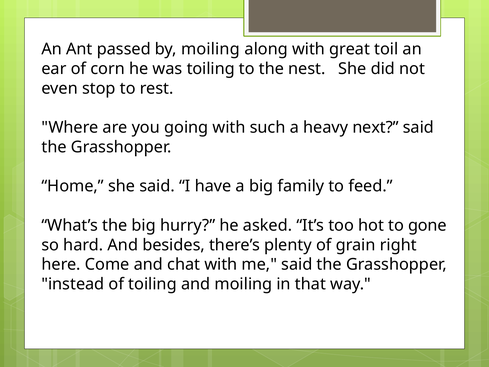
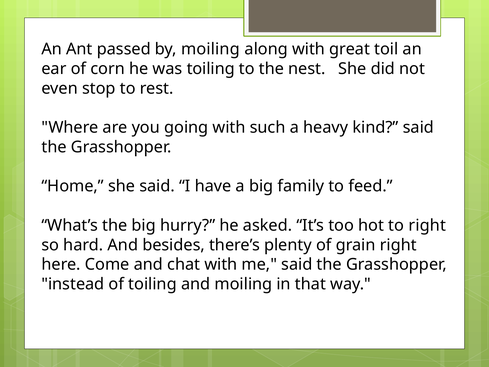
next: next -> kind (375, 127)
to gone: gone -> right (427, 225)
